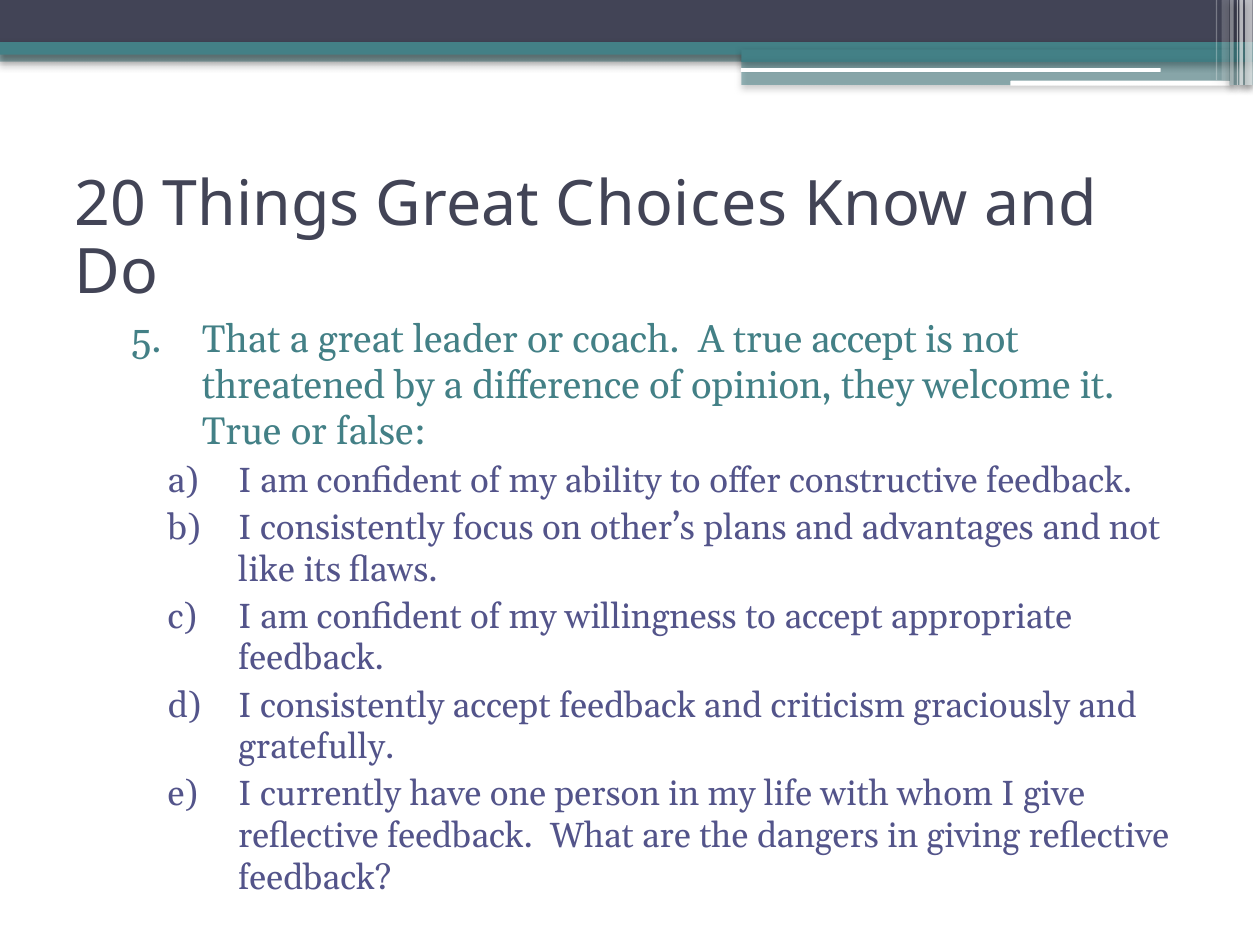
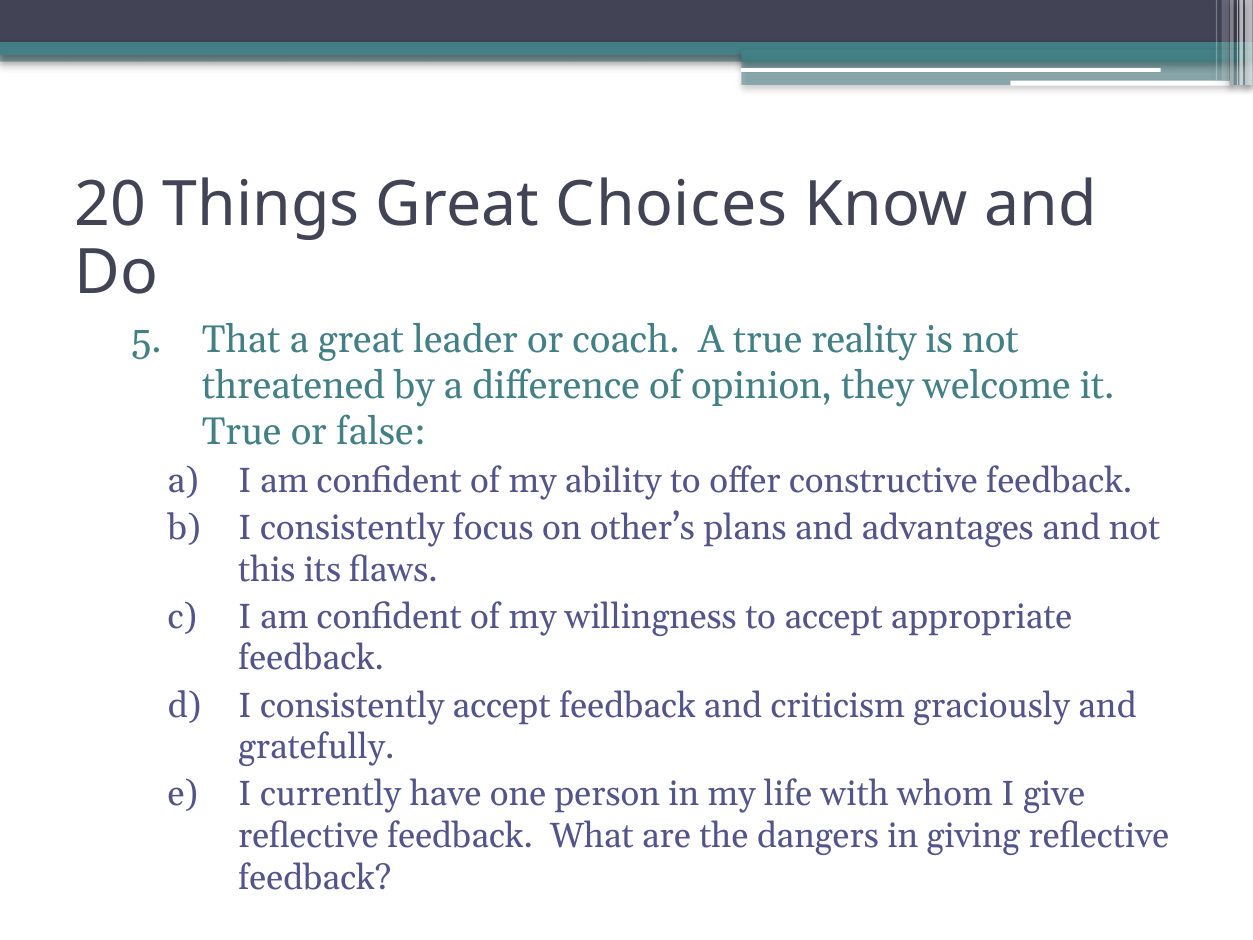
true accept: accept -> reality (864, 340)
like: like -> this (267, 570)
